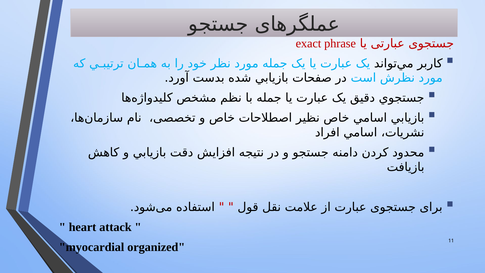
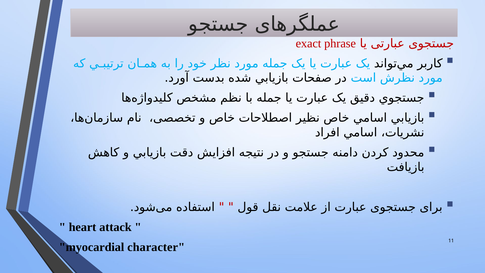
organized: organized -> character (156, 247)
